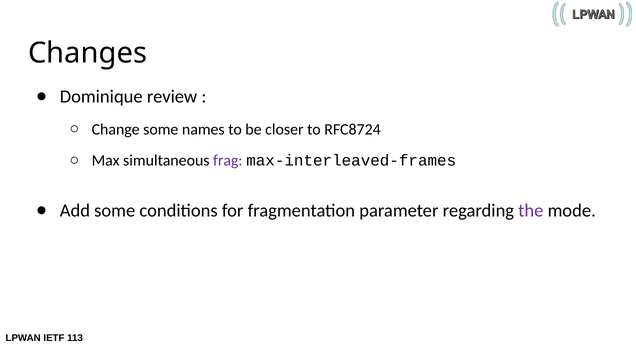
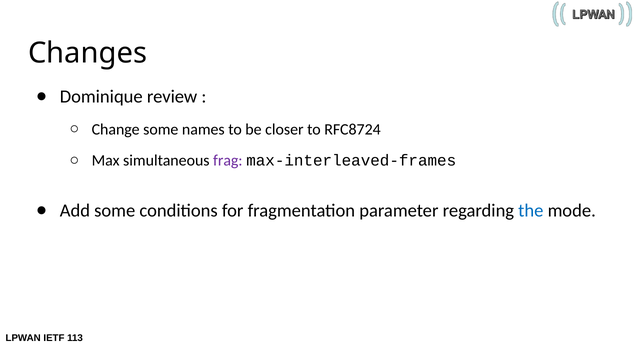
the colour: purple -> blue (531, 210)
